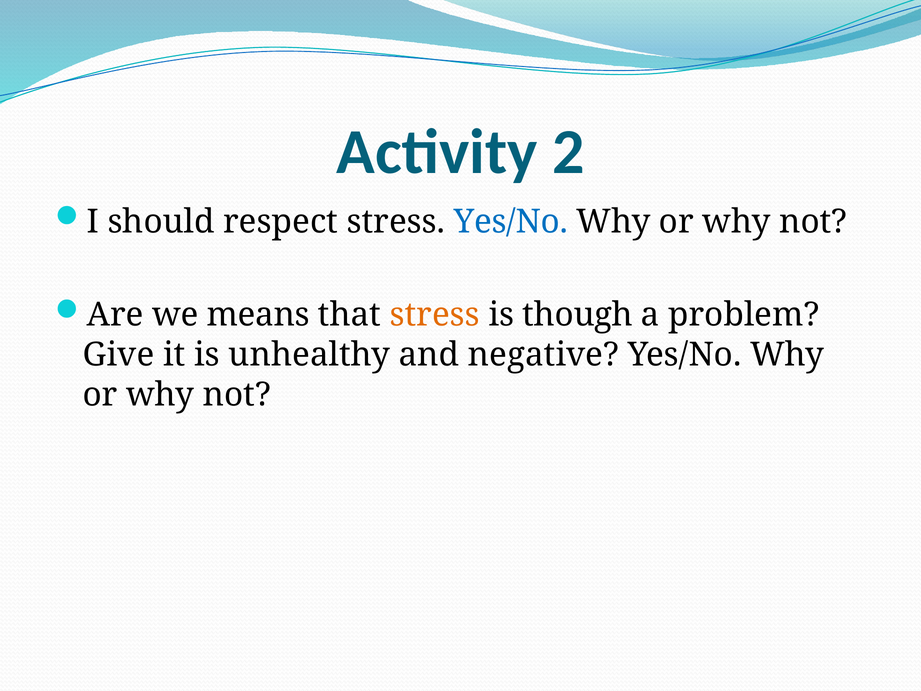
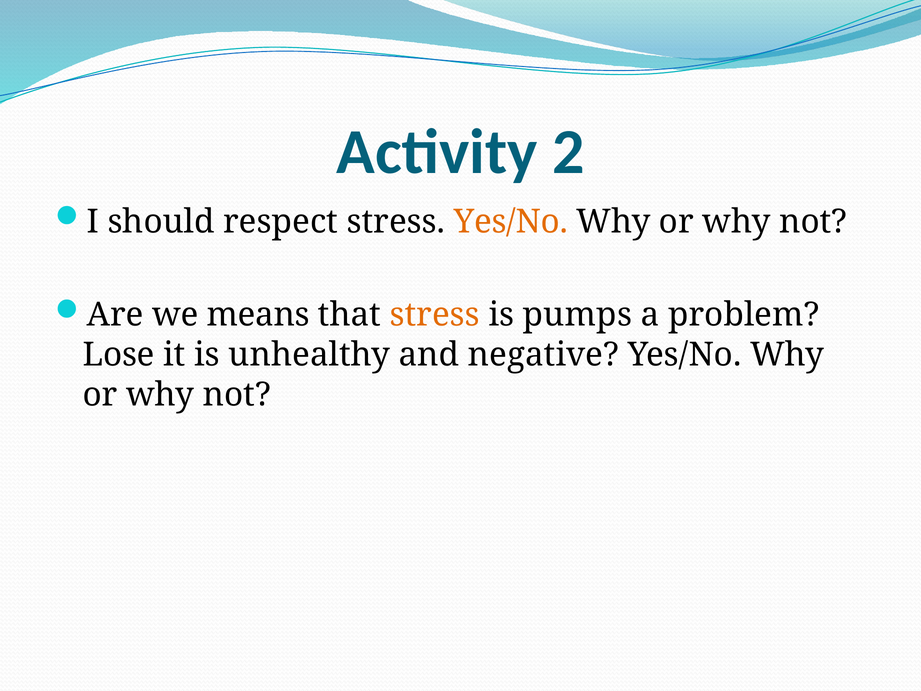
Yes/No colour: blue -> orange (511, 222)
though: though -> pumps (577, 315)
Give: Give -> Lose (119, 355)
